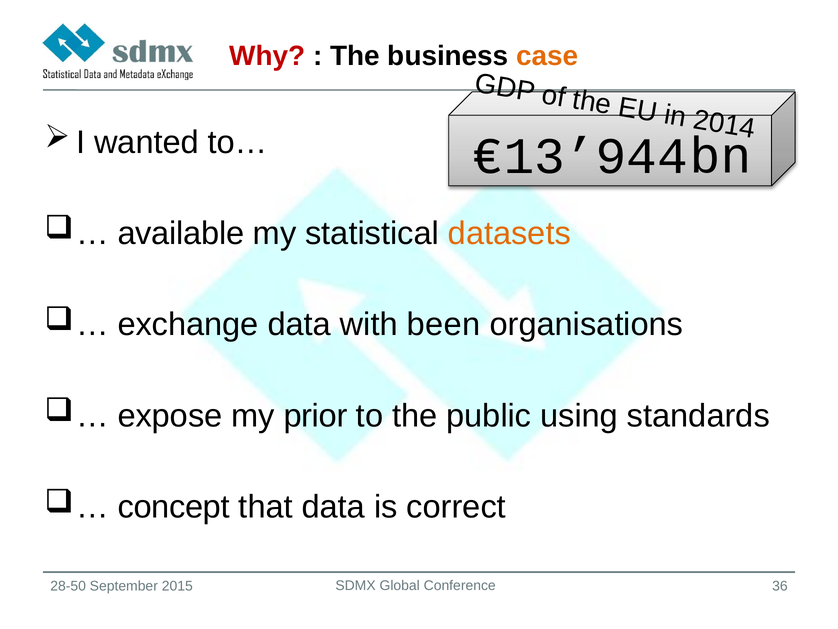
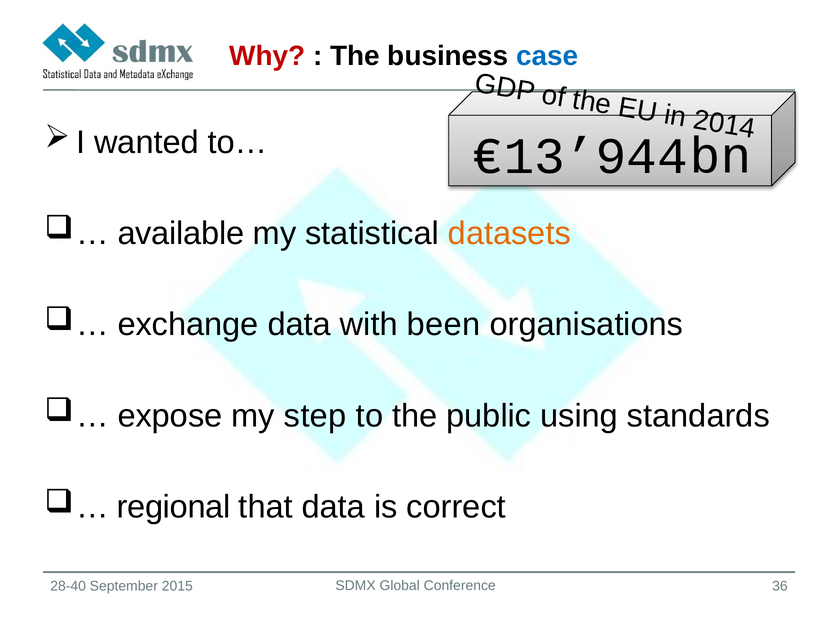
case colour: orange -> blue (547, 56)
prior: prior -> step (315, 416)
concept: concept -> regional (174, 507)
28-50: 28-50 -> 28-40 (68, 586)
